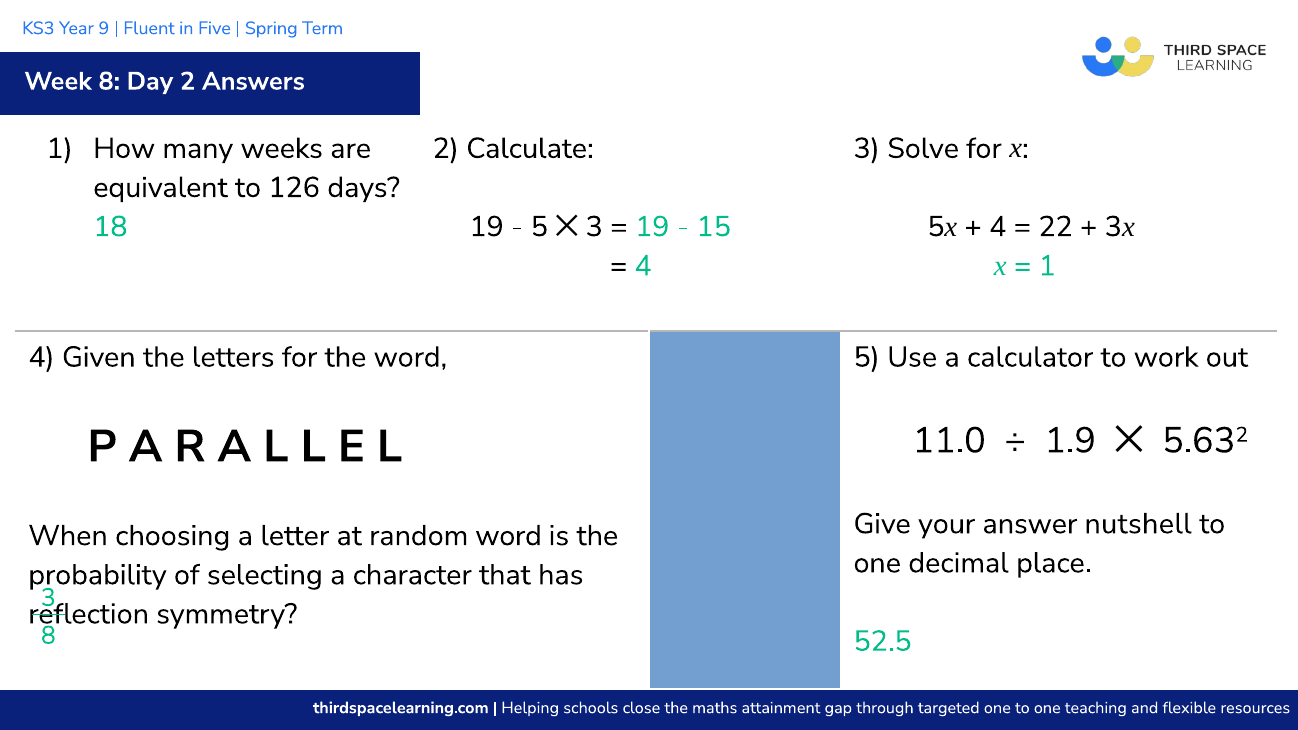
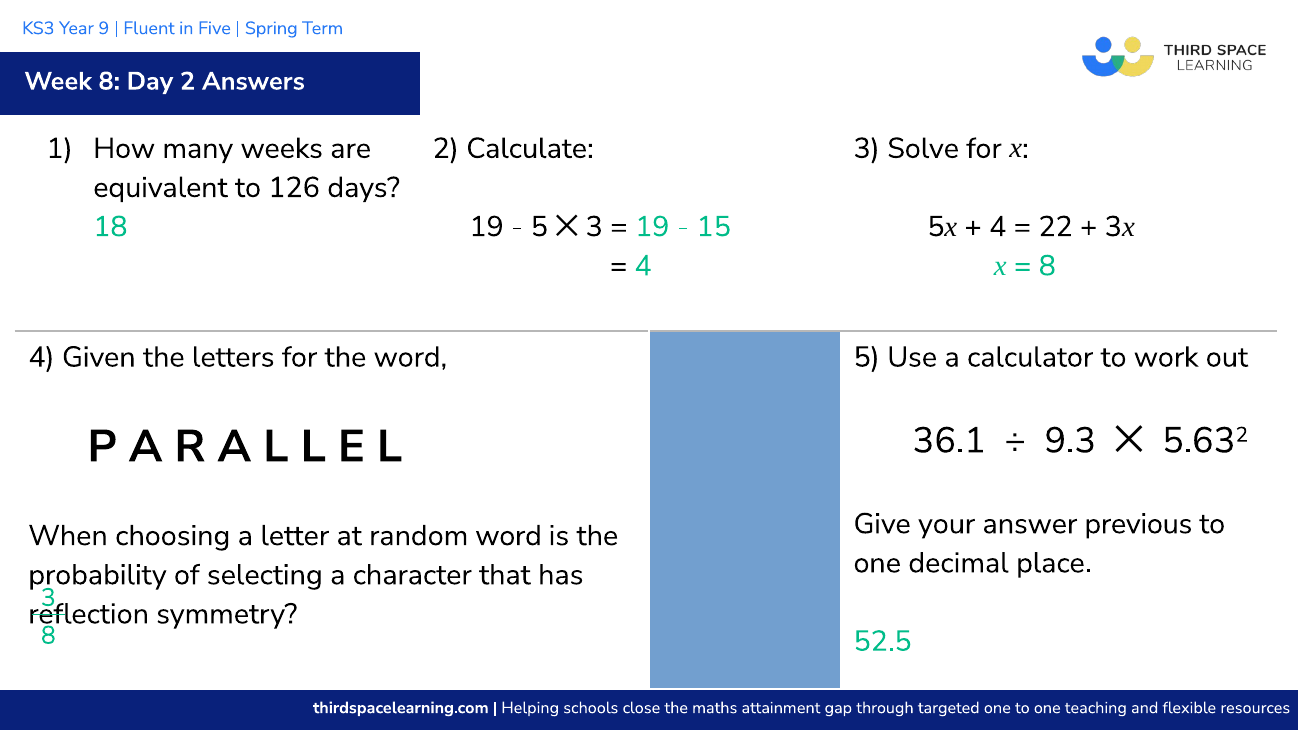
1: 1 -> 8 (1047, 266)
11.0: 11.0 -> 36.1 (949, 441)
1.9: 1.9 -> 9.3 (1070, 441)
nutshell: nutshell -> previous (1138, 524)
